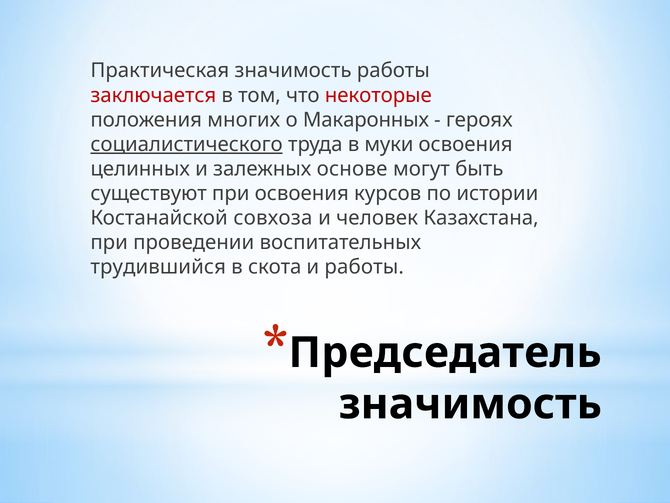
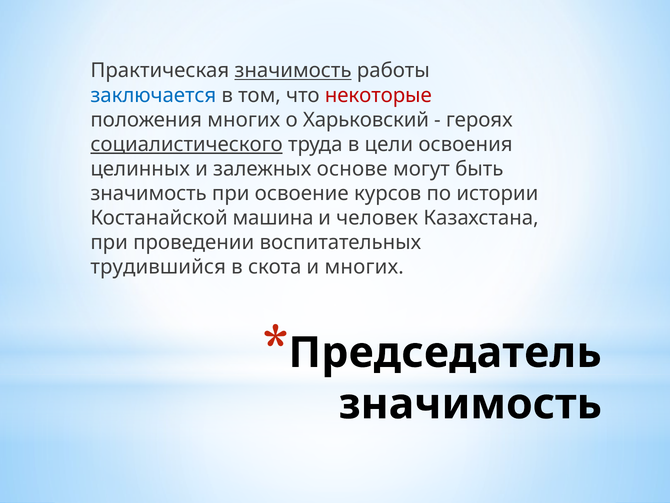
значимость underline: none -> present (293, 71)
заключается colour: red -> blue (153, 95)
Макаронных: Макаронных -> Харьковский (366, 120)
муки: муки -> цели (389, 144)
существуют: существуют -> значимость (149, 193)
при освоения: освоения -> освоение (302, 193)
совхоза: совхоза -> машина (273, 218)
и работы: работы -> многих (364, 267)
